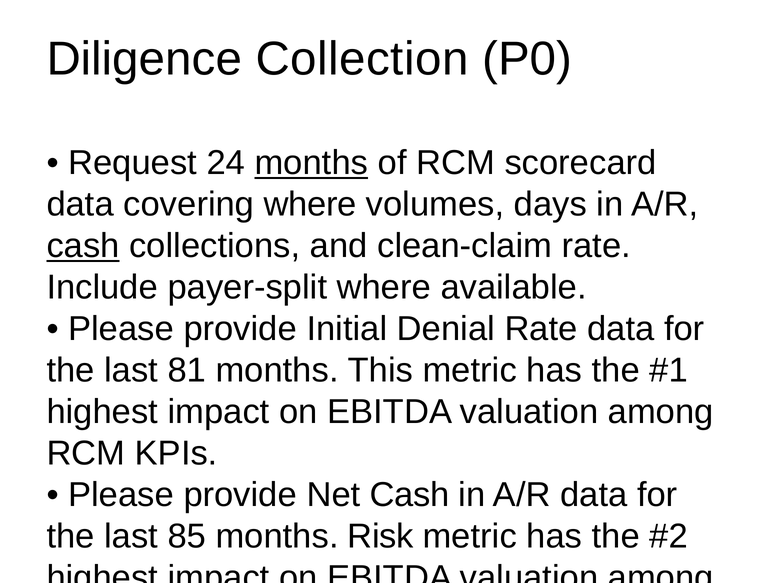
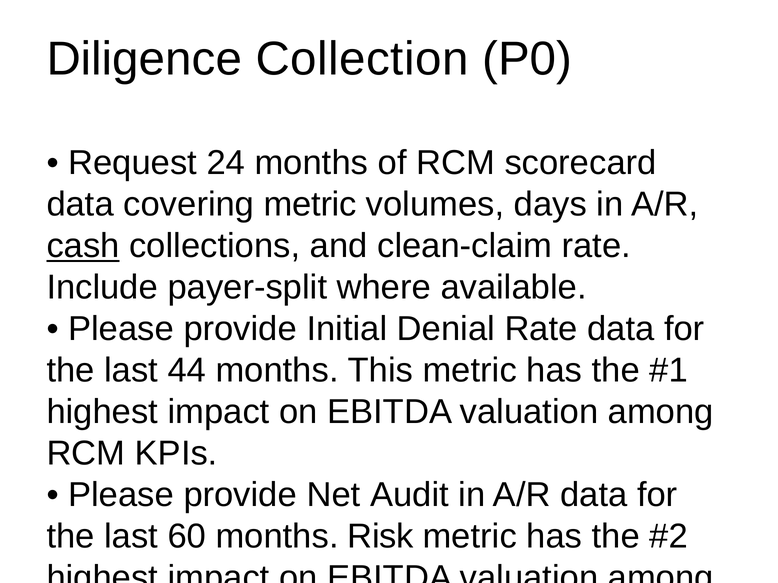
months underline: present -> none (311, 163)
covering where: where -> metric (310, 205)
81: 81 -> 44 (187, 371)
Net Cash: Cash -> Audit (409, 495)
85: 85 -> 60 (187, 537)
